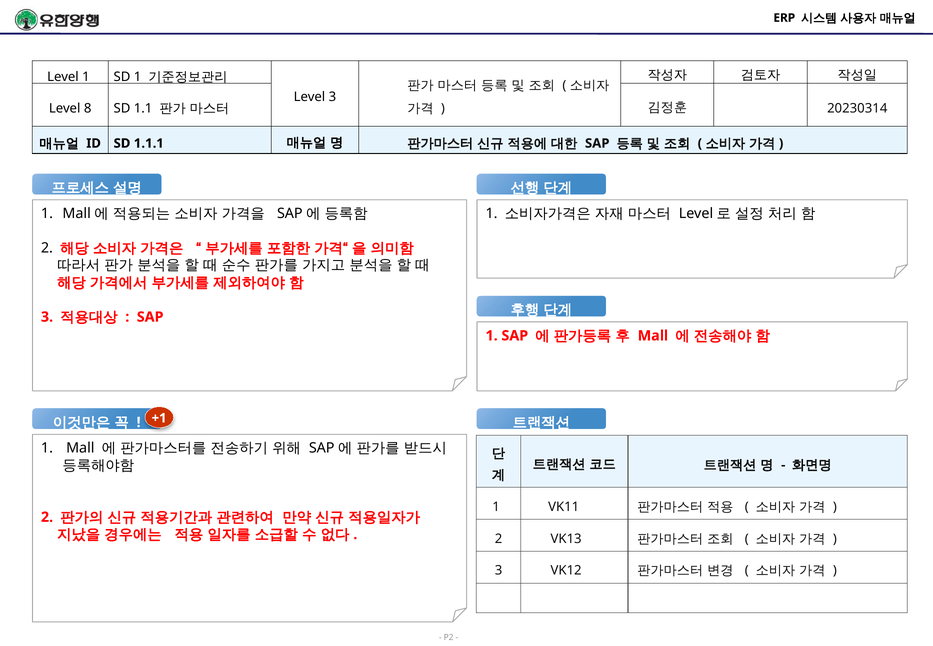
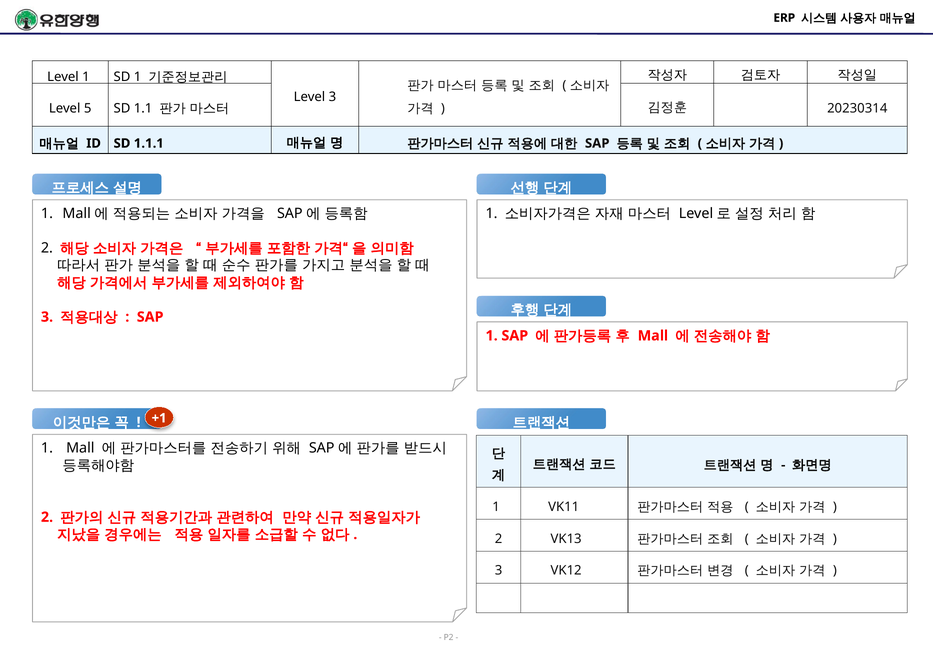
8: 8 -> 5 (88, 108)
